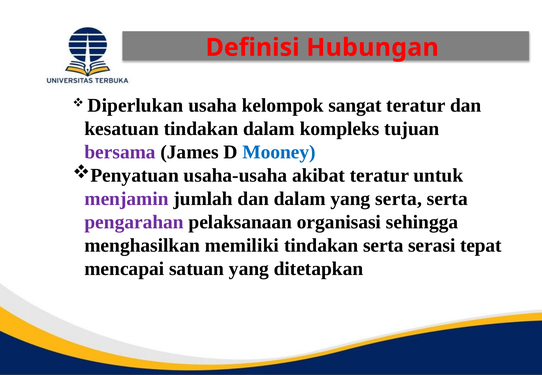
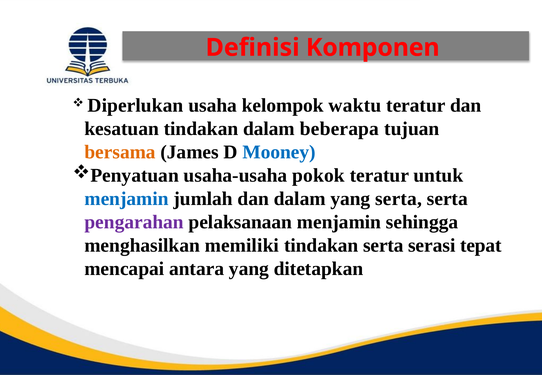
Hubungan: Hubungan -> Komponen (373, 48)
sangat: sangat -> waktu (355, 105)
kompleks: kompleks -> beberapa (339, 129)
bersama colour: purple -> orange (120, 152)
akibat: akibat -> pokok (318, 175)
menjamin colour: purple -> blue (127, 199)
pelaksanaan organisasi: organisasi -> menjamin (339, 222)
satuan: satuan -> antara (197, 269)
